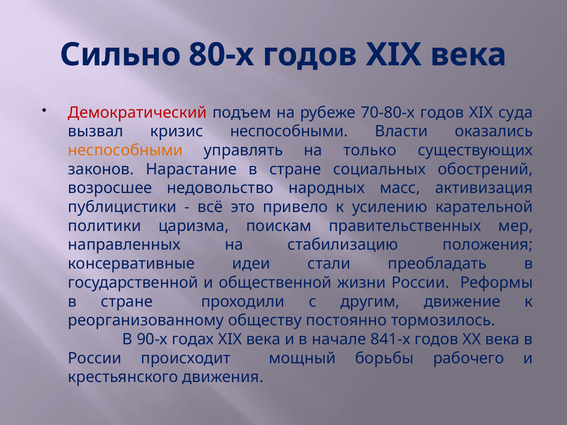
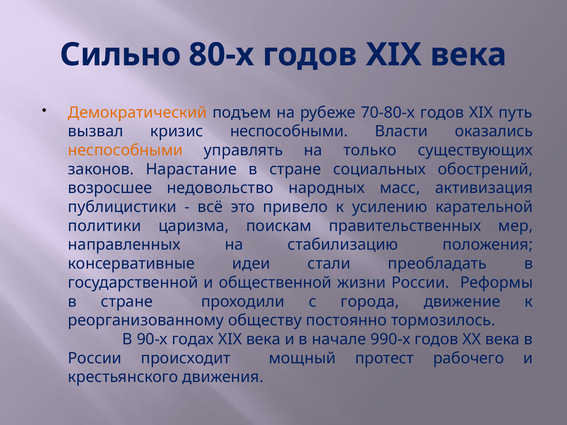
Демократический colour: red -> orange (138, 113)
суда: суда -> путь (516, 113)
другим: другим -> города (370, 302)
841-х: 841-х -> 990-х (390, 339)
борьбы: борьбы -> протест (385, 358)
